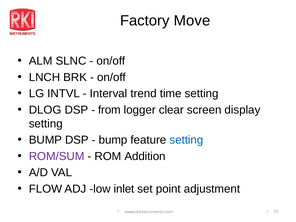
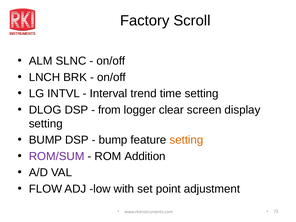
Move: Move -> Scroll (192, 21)
setting colour: blue -> orange (186, 140)
inlet: inlet -> with (124, 189)
